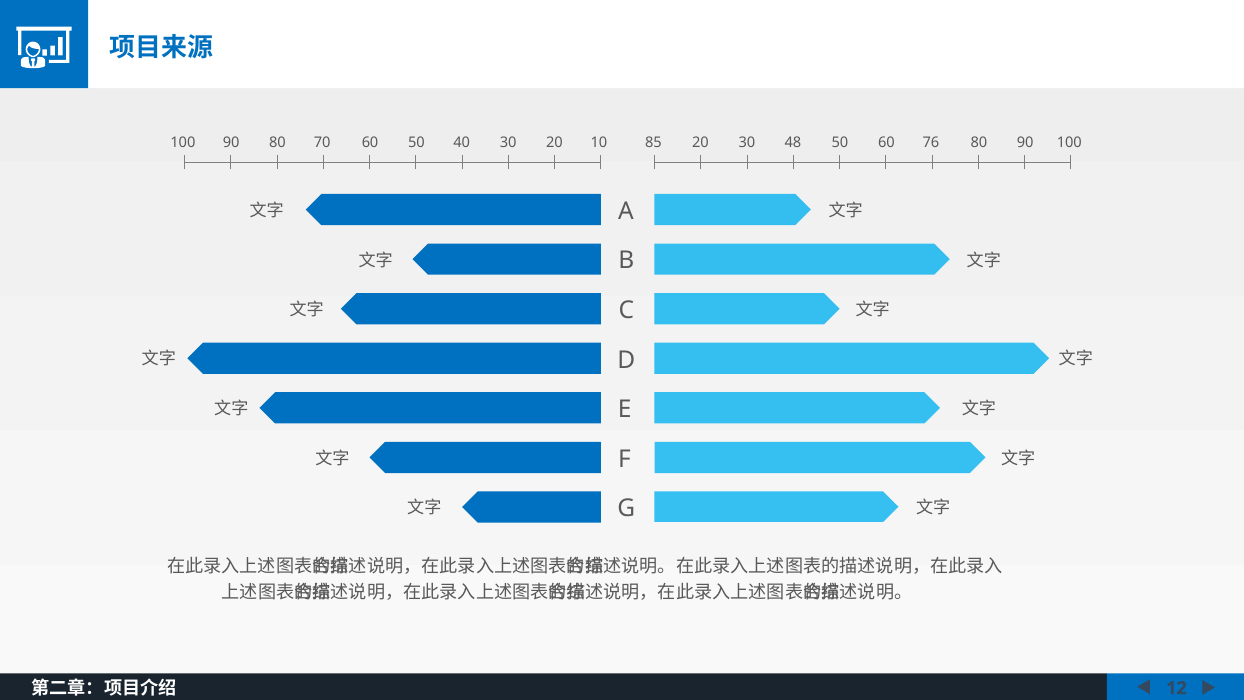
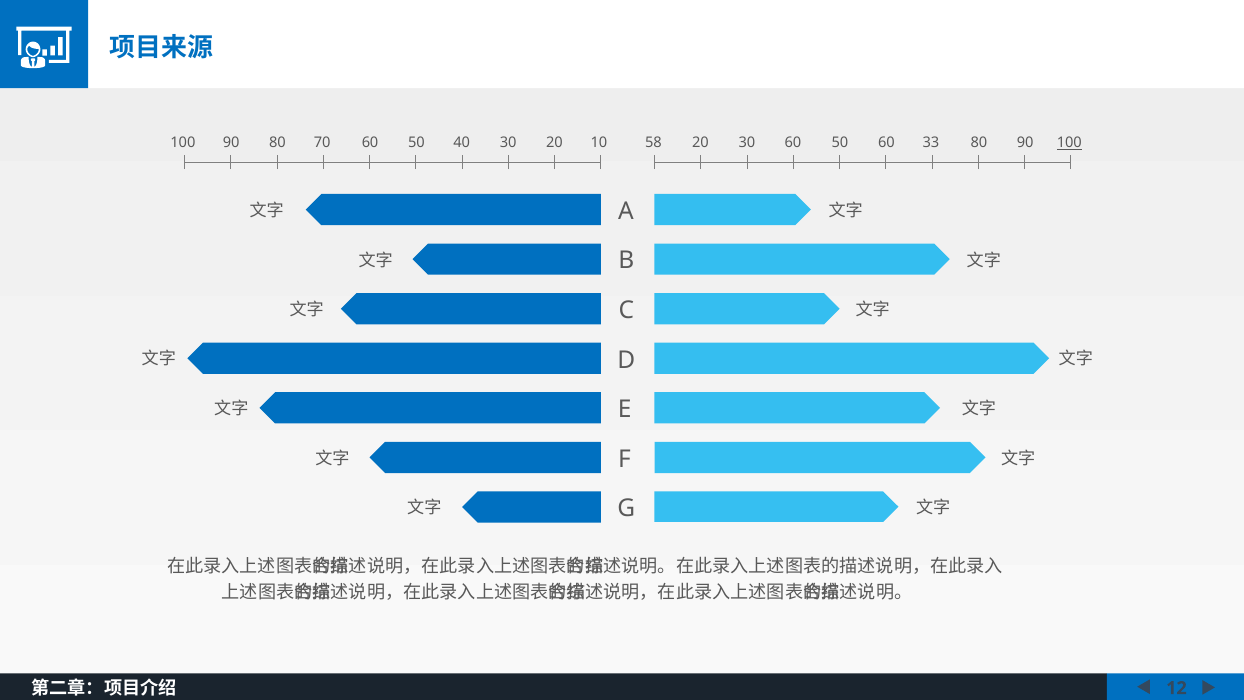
85: 85 -> 58 (653, 143)
30 48: 48 -> 60 (793, 143)
76: 76 -> 33 (931, 143)
100 underline: none -> present (1069, 143)
